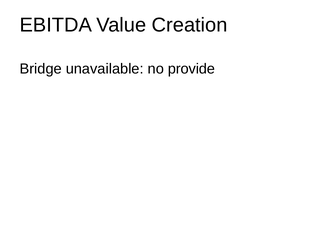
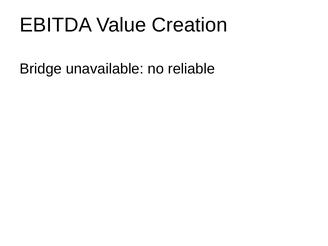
provide: provide -> reliable (191, 69)
